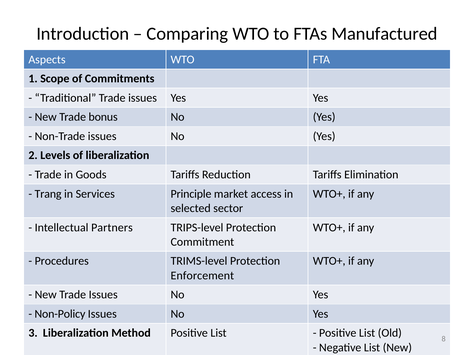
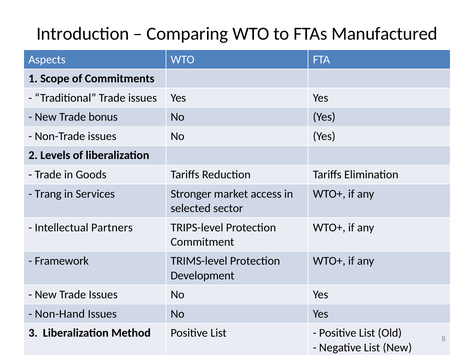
Principle: Principle -> Stronger (191, 194)
Procedures: Procedures -> Framework (62, 261)
Enforcement: Enforcement -> Development (202, 276)
Non-Policy: Non-Policy -> Non-Hand (60, 314)
